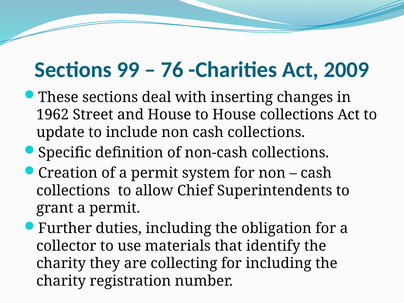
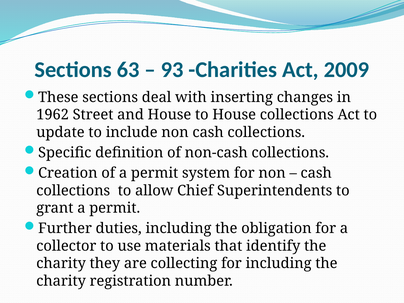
99: 99 -> 63 (128, 70)
76: 76 -> 93 (172, 70)
